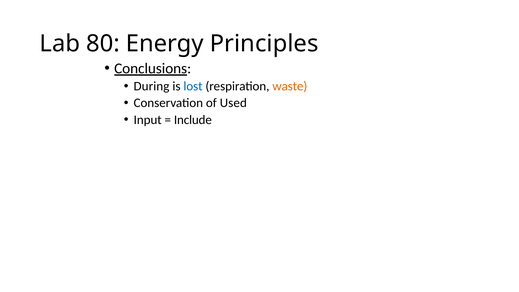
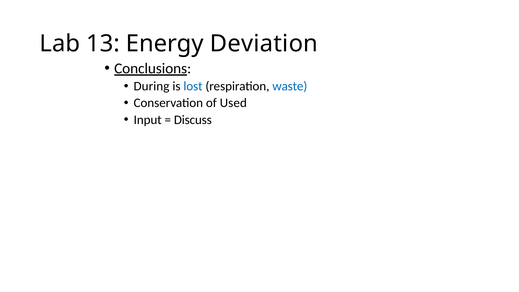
80: 80 -> 13 (103, 44)
Principles: Principles -> Deviation (264, 44)
waste colour: orange -> blue (290, 86)
Include: Include -> Discuss (193, 120)
